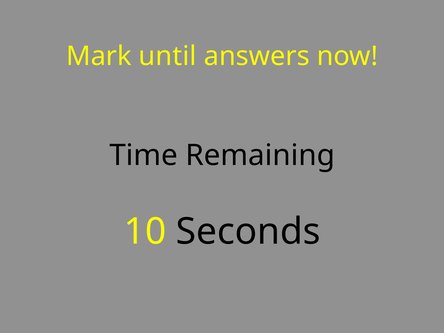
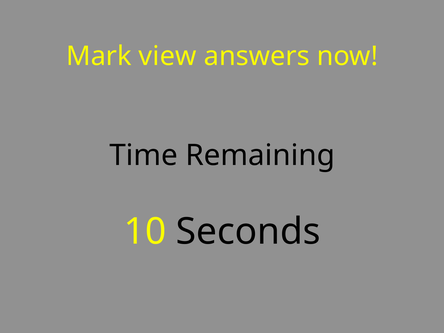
until: until -> view (168, 56)
